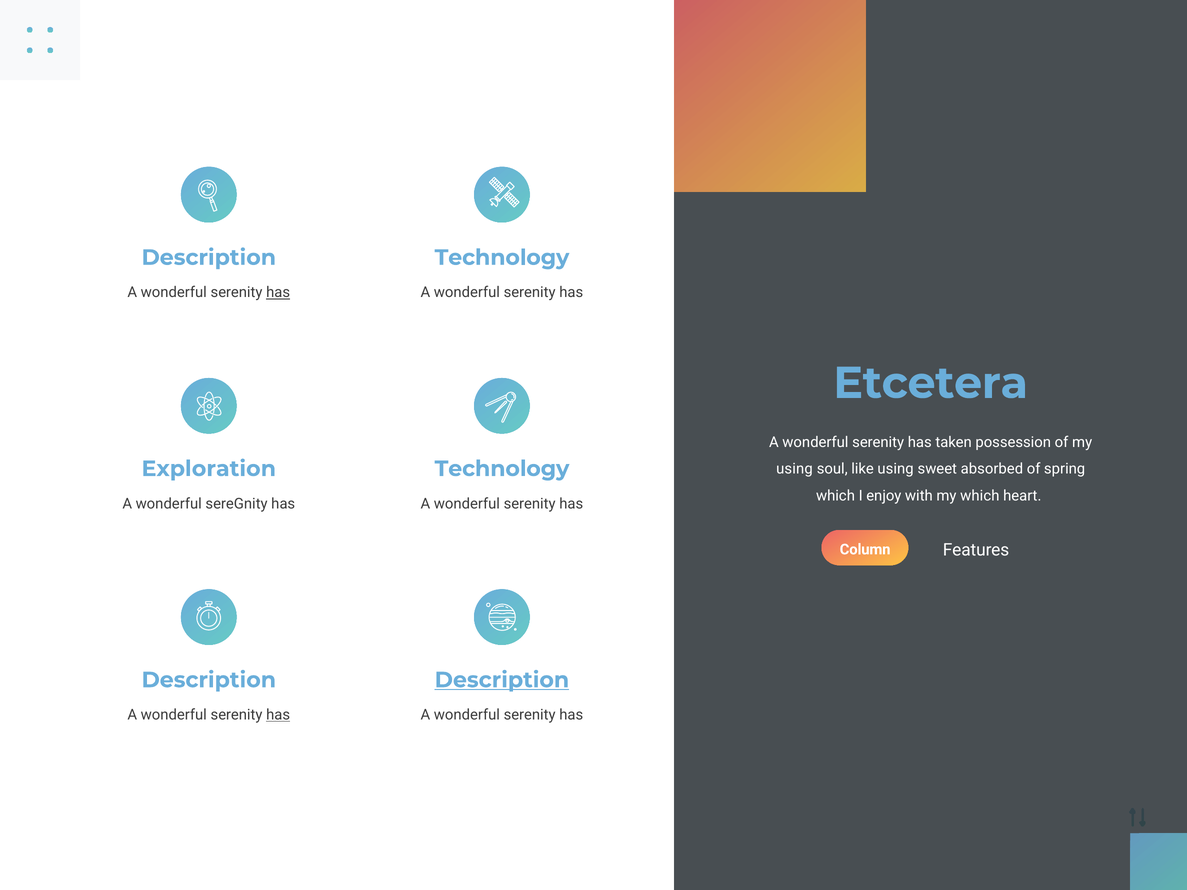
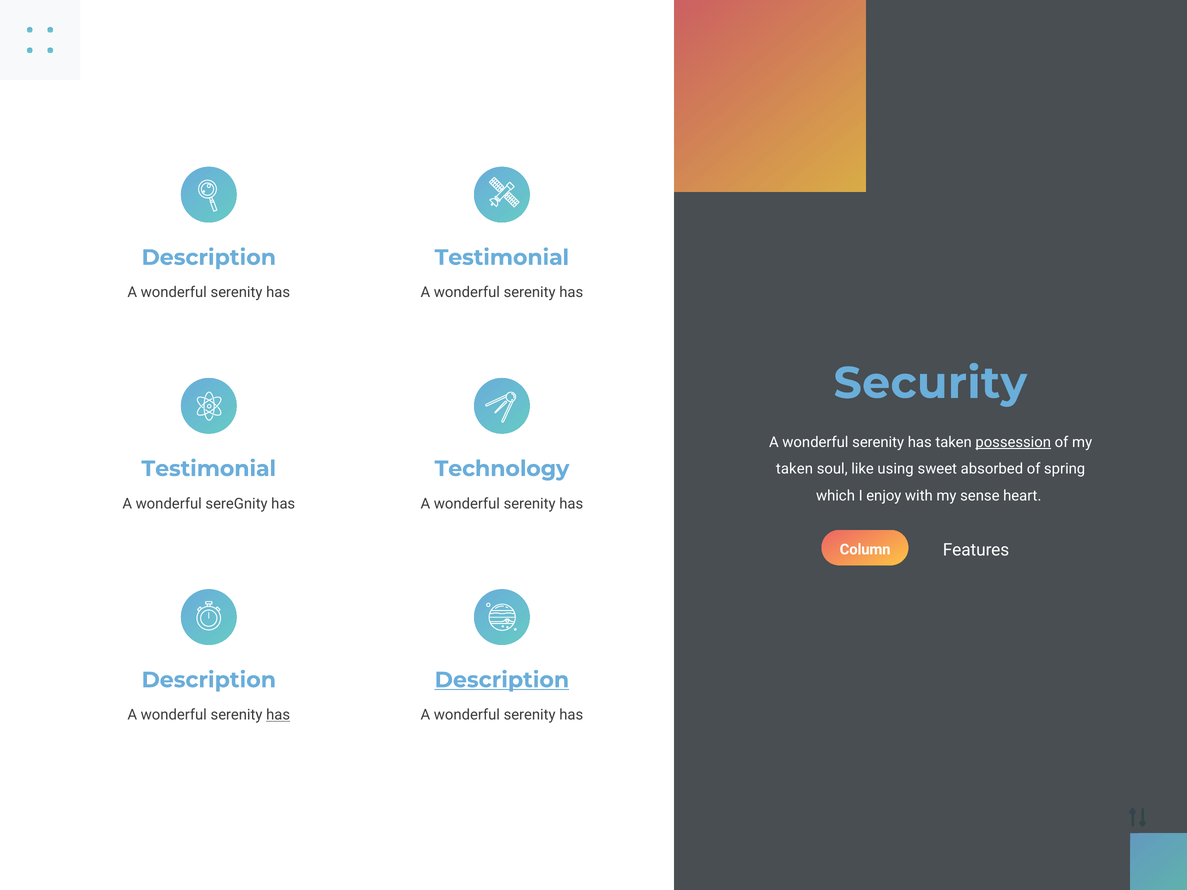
Technology: Technology -> Testimonial (502, 258)
has underline: present -> none (278, 293)
Etcetera: Etcetera -> Security (930, 383)
possession underline: none -> present (1013, 442)
using: using -> taken (794, 469)
Exploration: Exploration -> Testimonial (209, 469)
my which: which -> sense (980, 496)
